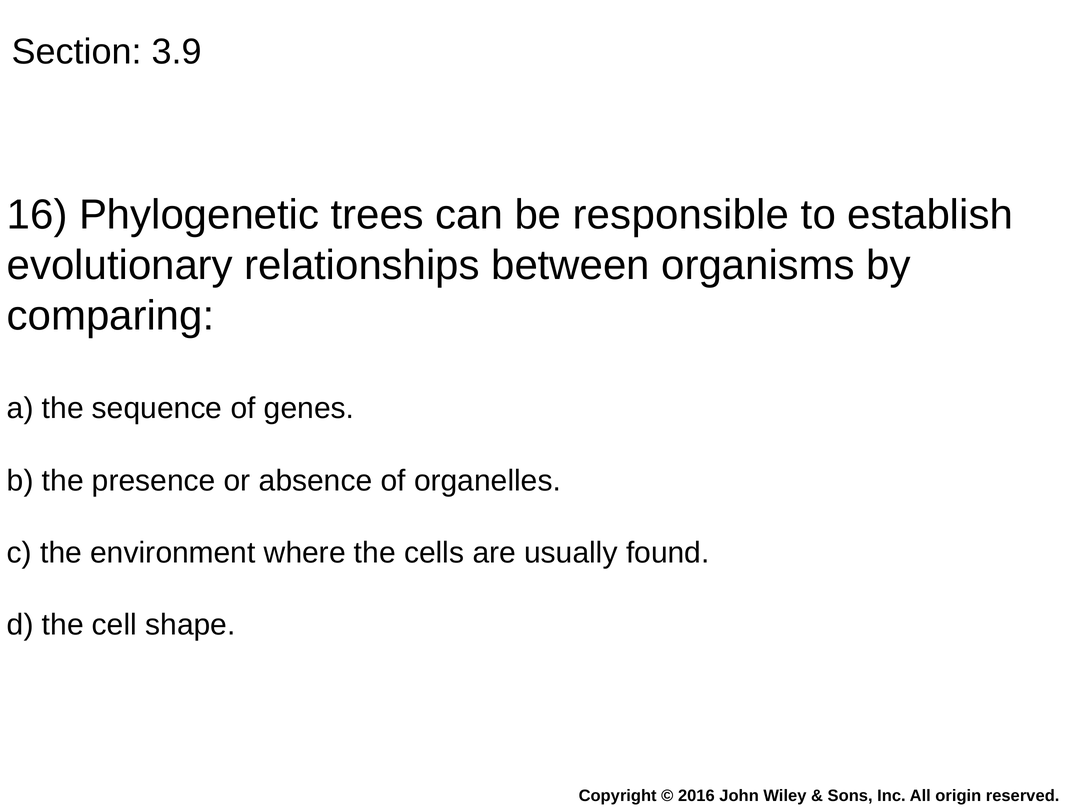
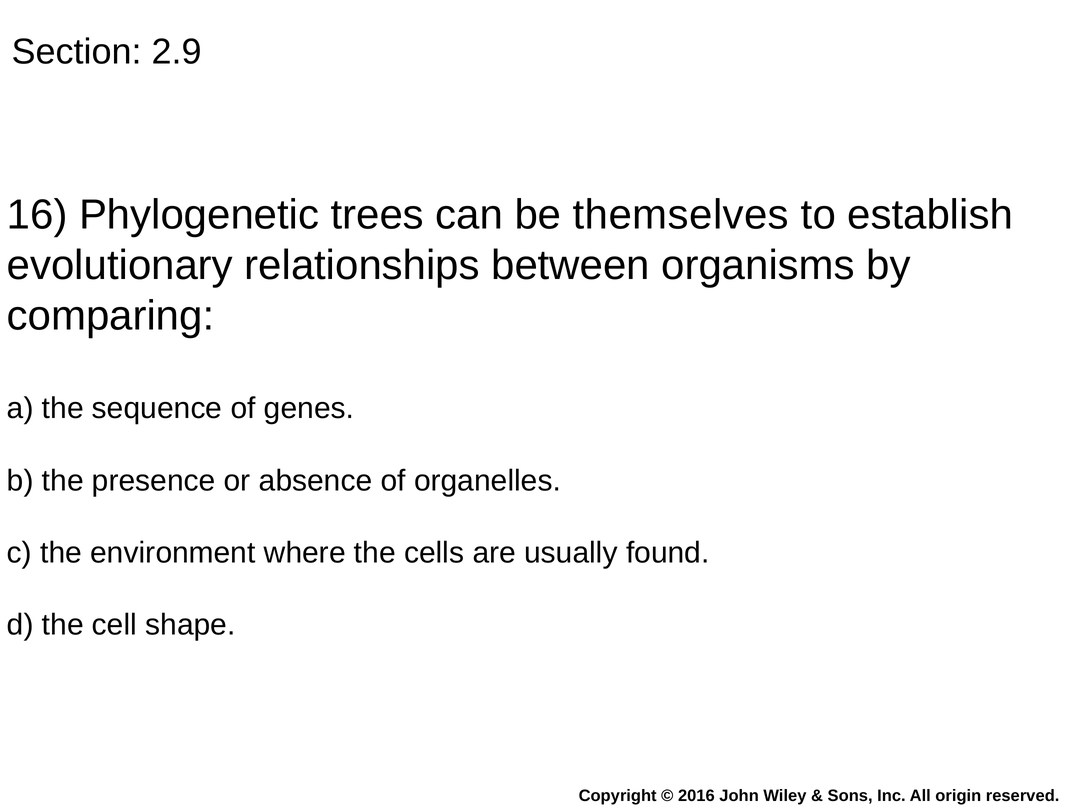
3.9: 3.9 -> 2.9 (177, 52)
responsible: responsible -> themselves (681, 215)
